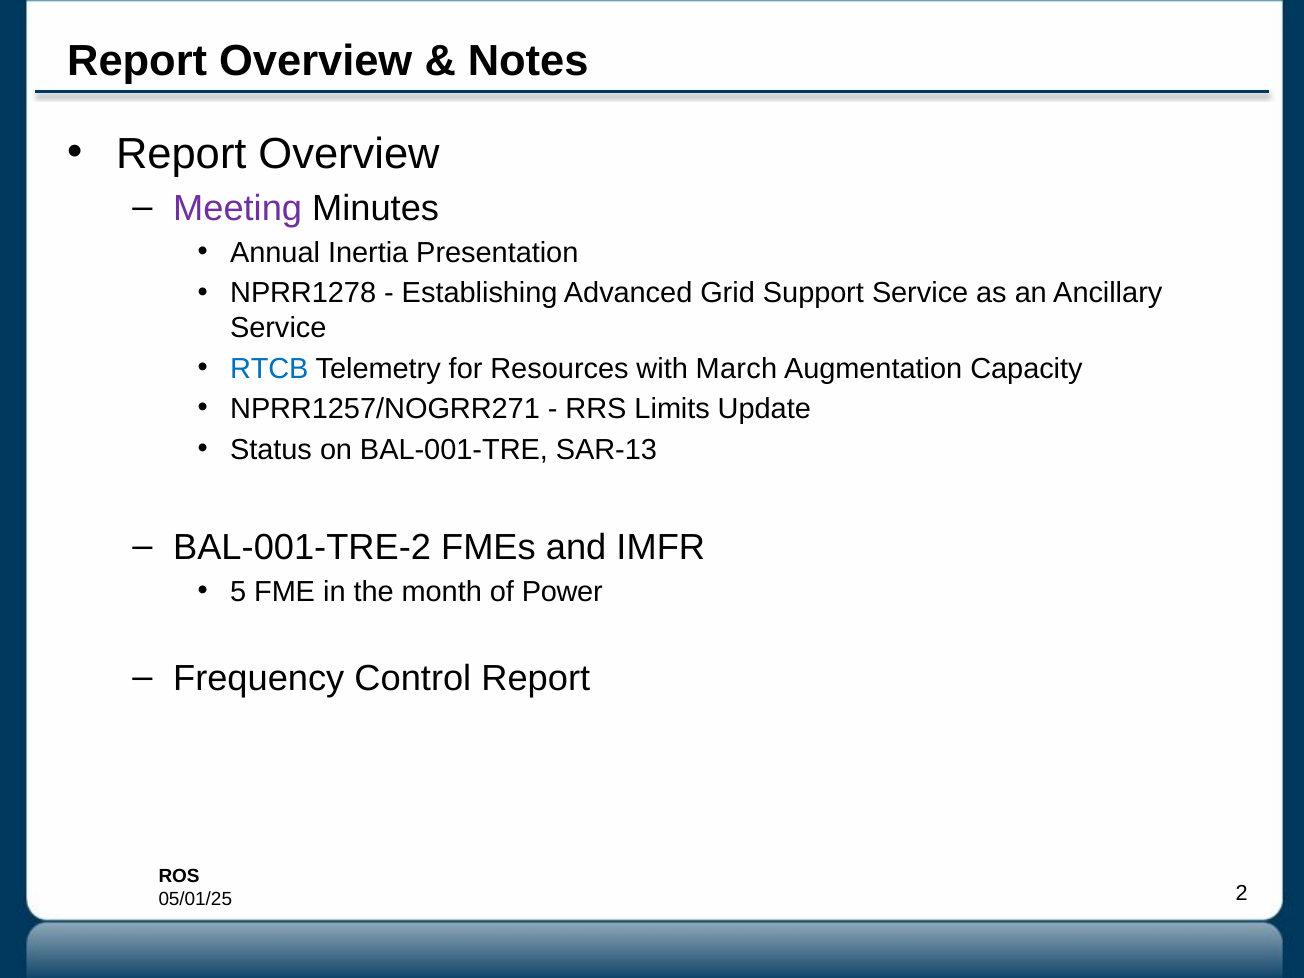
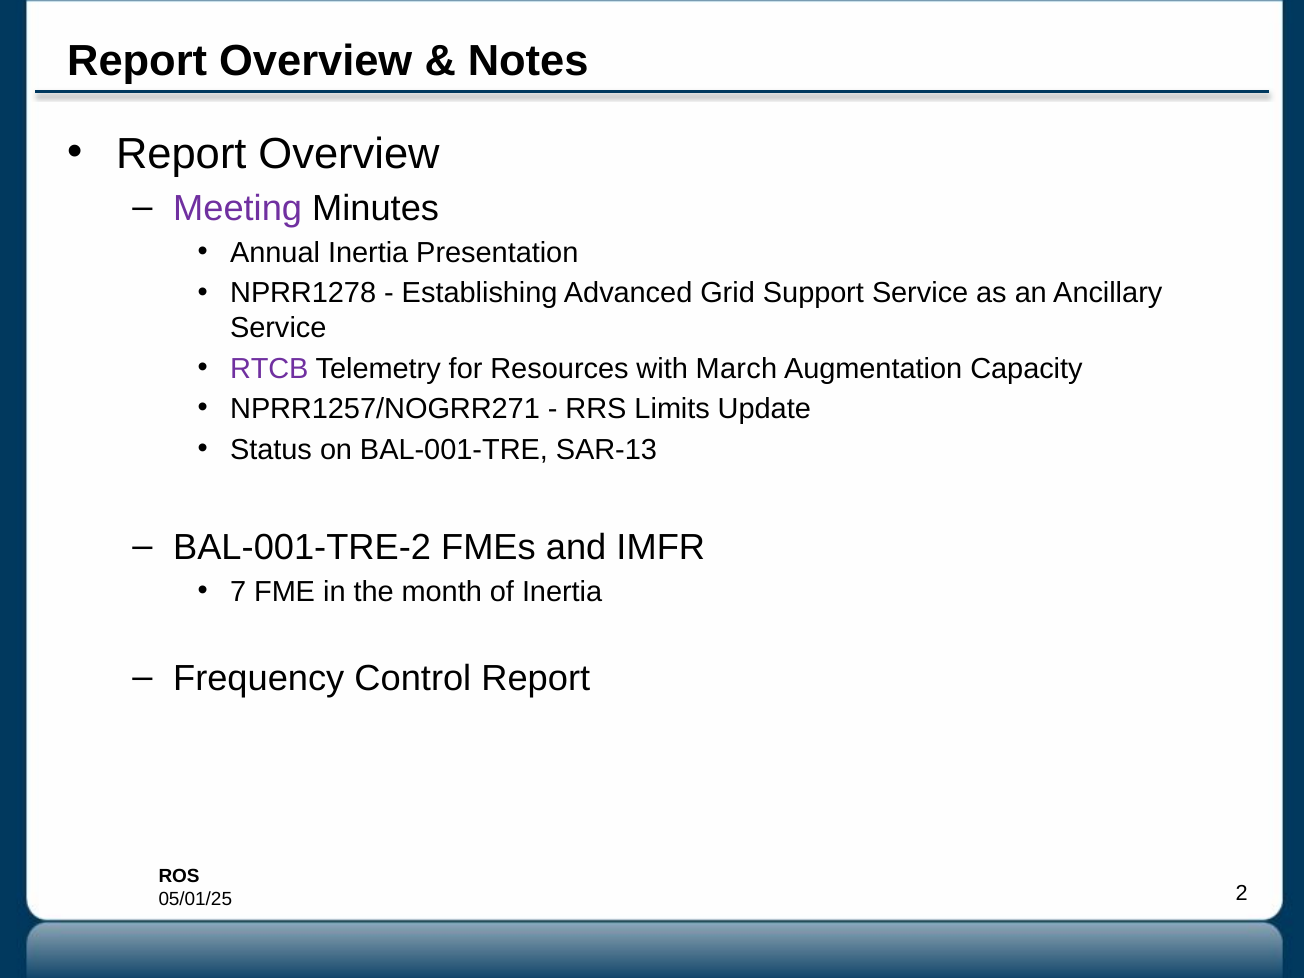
RTCB colour: blue -> purple (269, 369)
5: 5 -> 7 (238, 592)
of Power: Power -> Inertia (562, 592)
